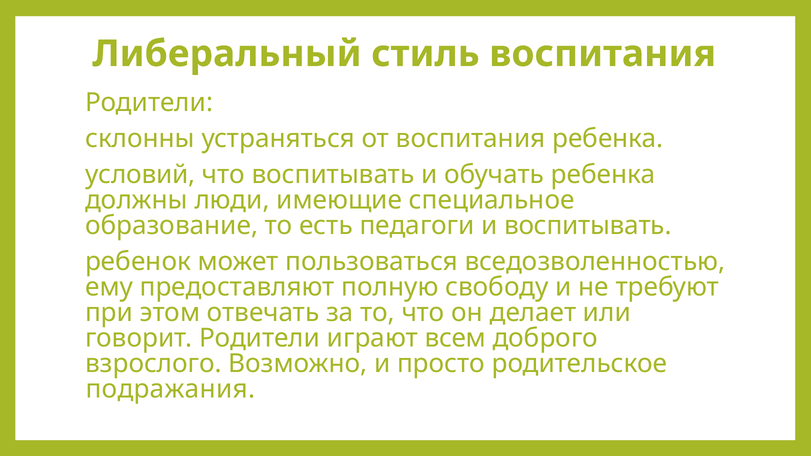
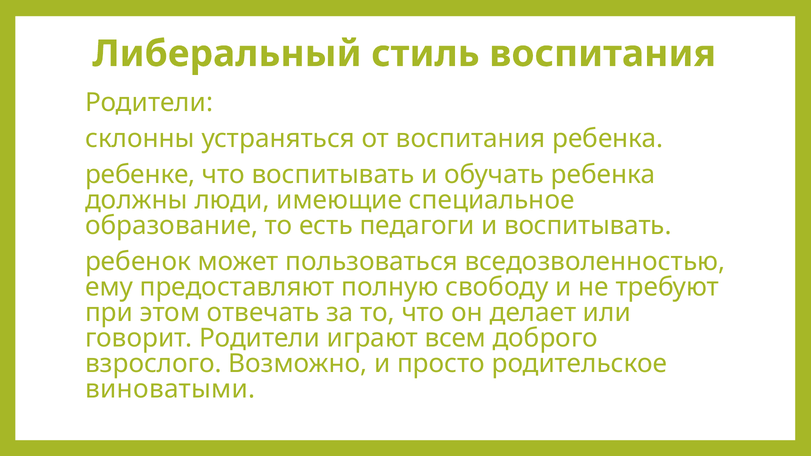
условий: условий -> ребенке (140, 175)
подражания: подражания -> виноватыми (170, 389)
